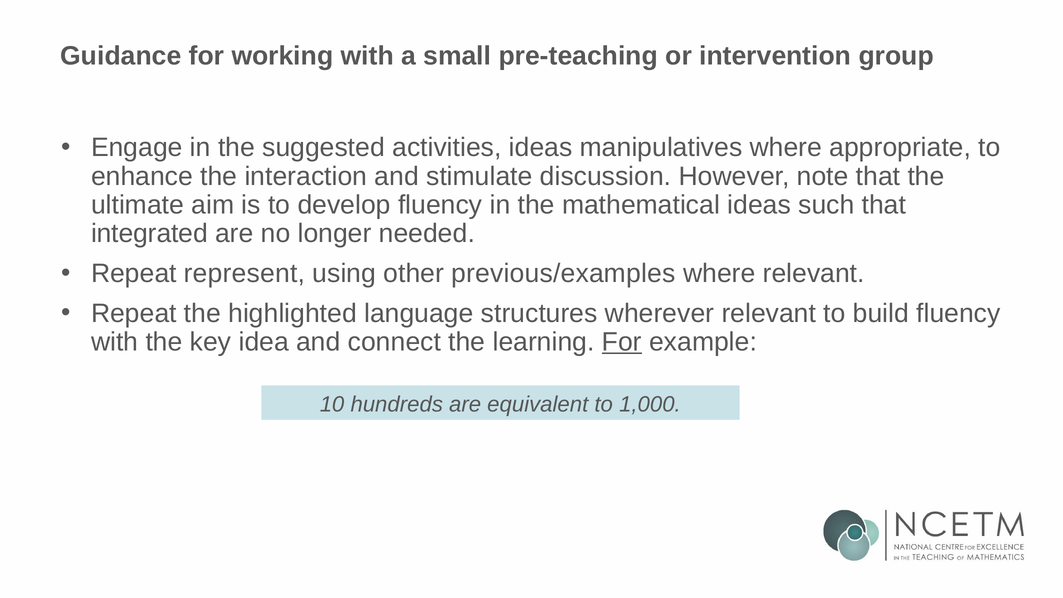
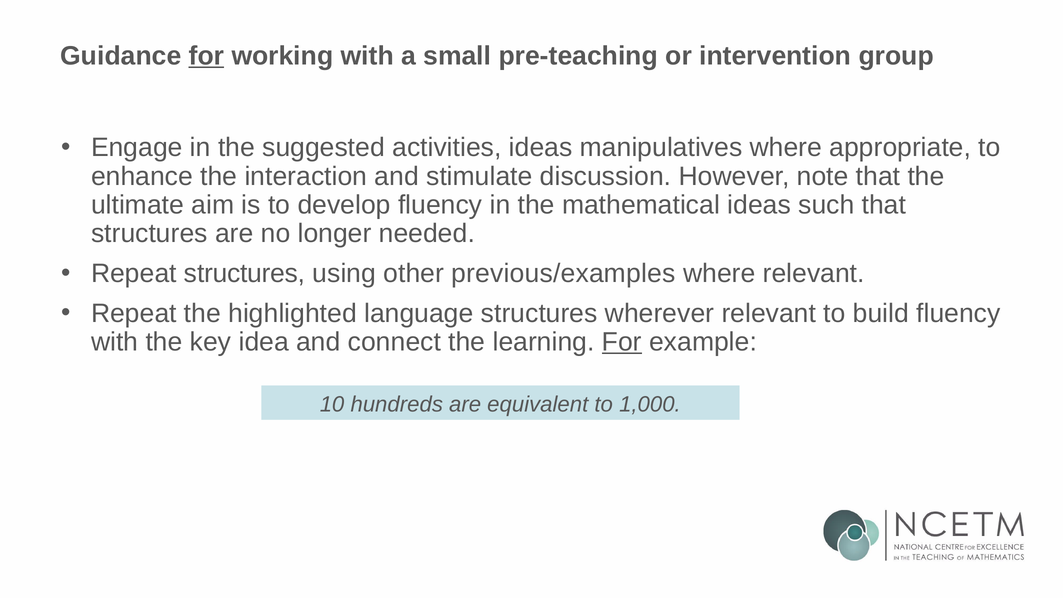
for underline: none -> present (206, 56)
integrated: integrated -> structures (149, 234)
Repeat represent: represent -> structures (245, 273)
